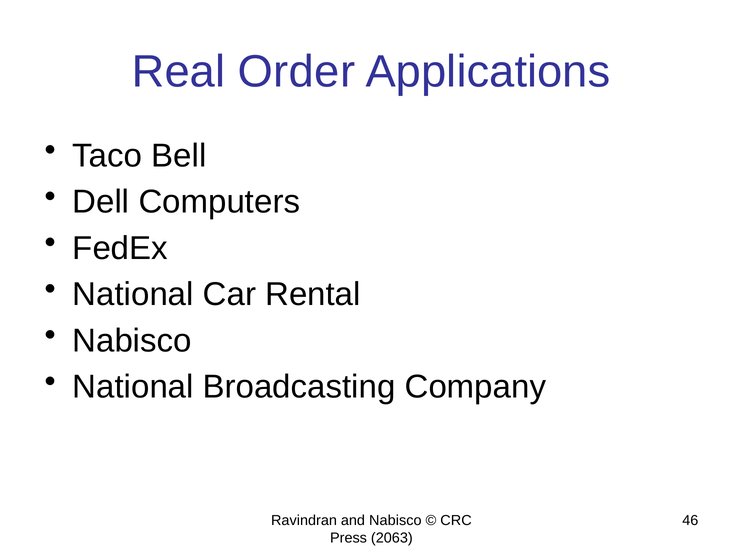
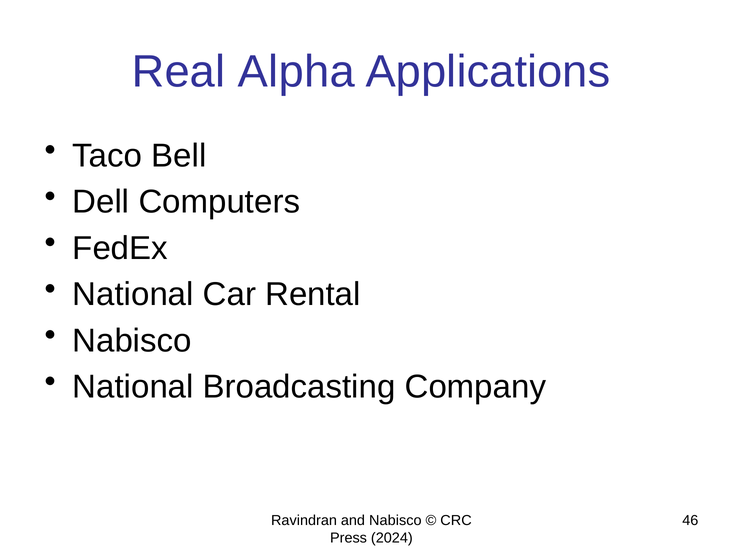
Order: Order -> Alpha (297, 72)
2063: 2063 -> 2024 (392, 538)
